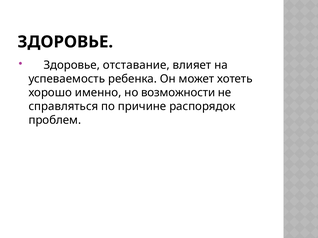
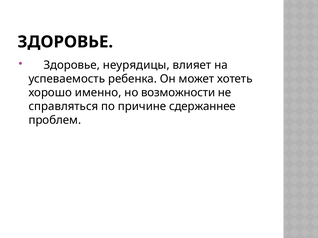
отставание: отставание -> неурядицы (136, 65)
распорядок: распорядок -> сдержаннее (202, 107)
